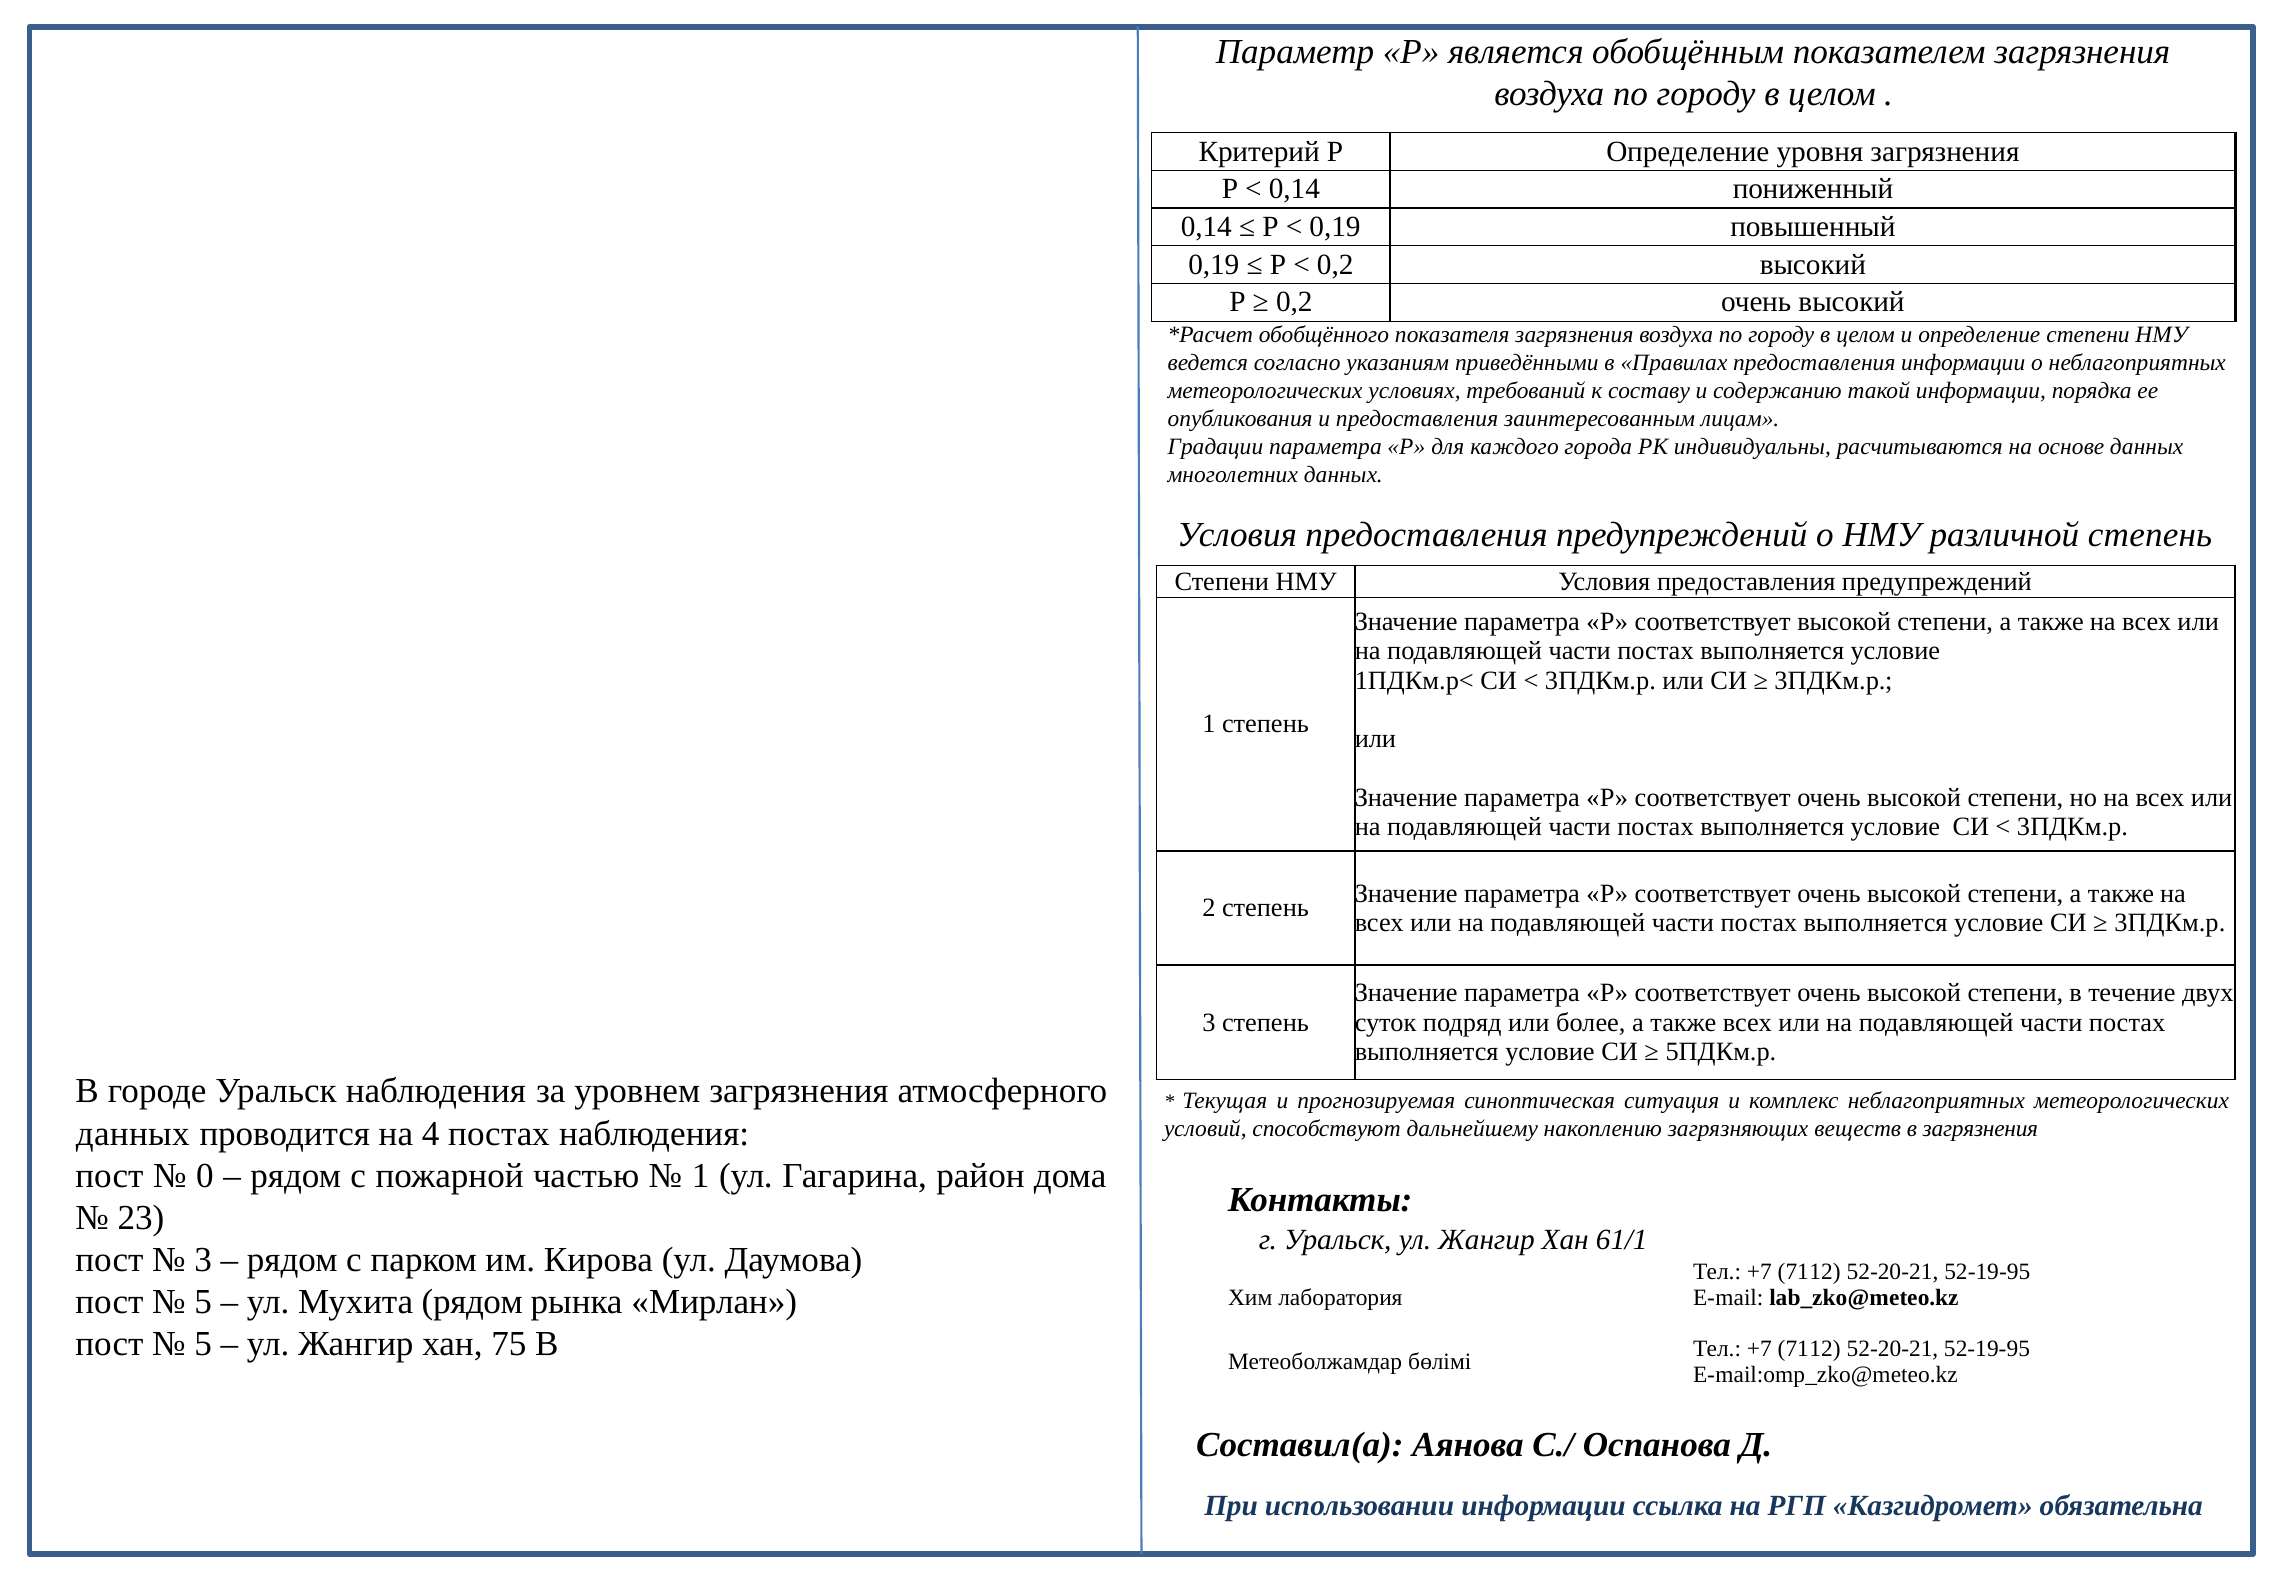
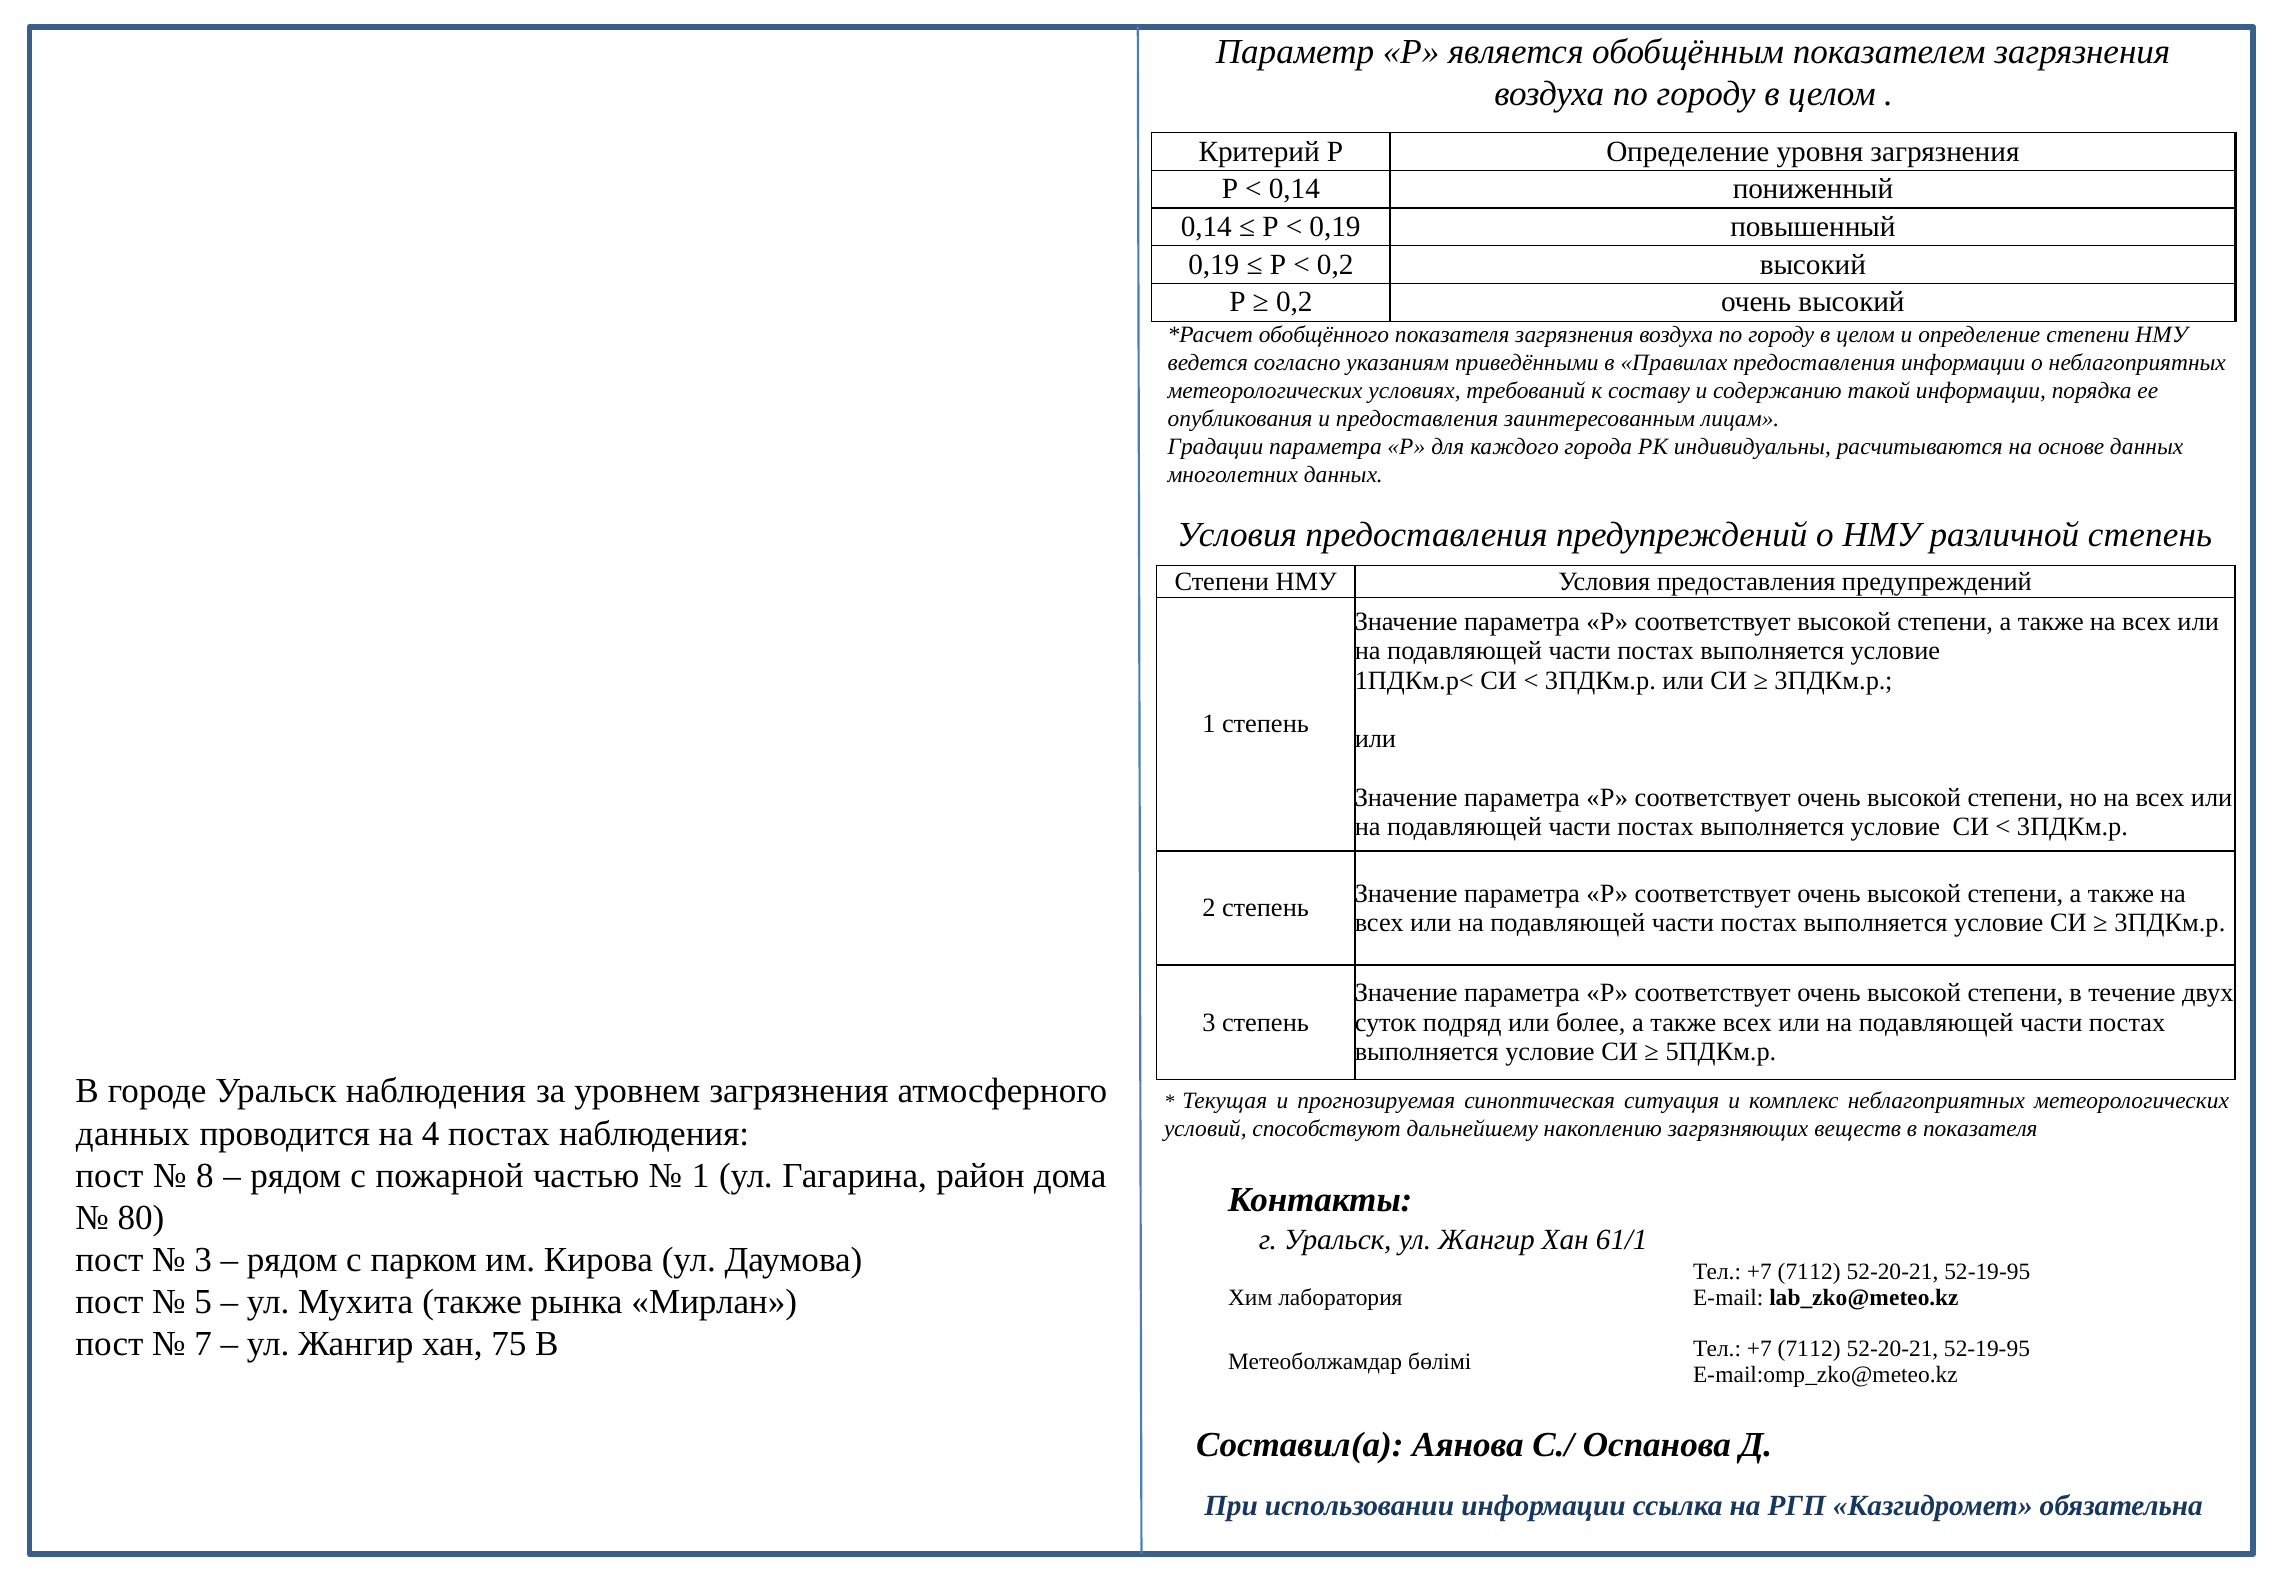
в загрязнения: загрязнения -> показателя (1980, 1129)
0: 0 -> 8 (205, 1175)
23: 23 -> 80 (141, 1217)
Мухита рядом: рядом -> также (472, 1302)
5: 5 -> 7 (203, 1344)
